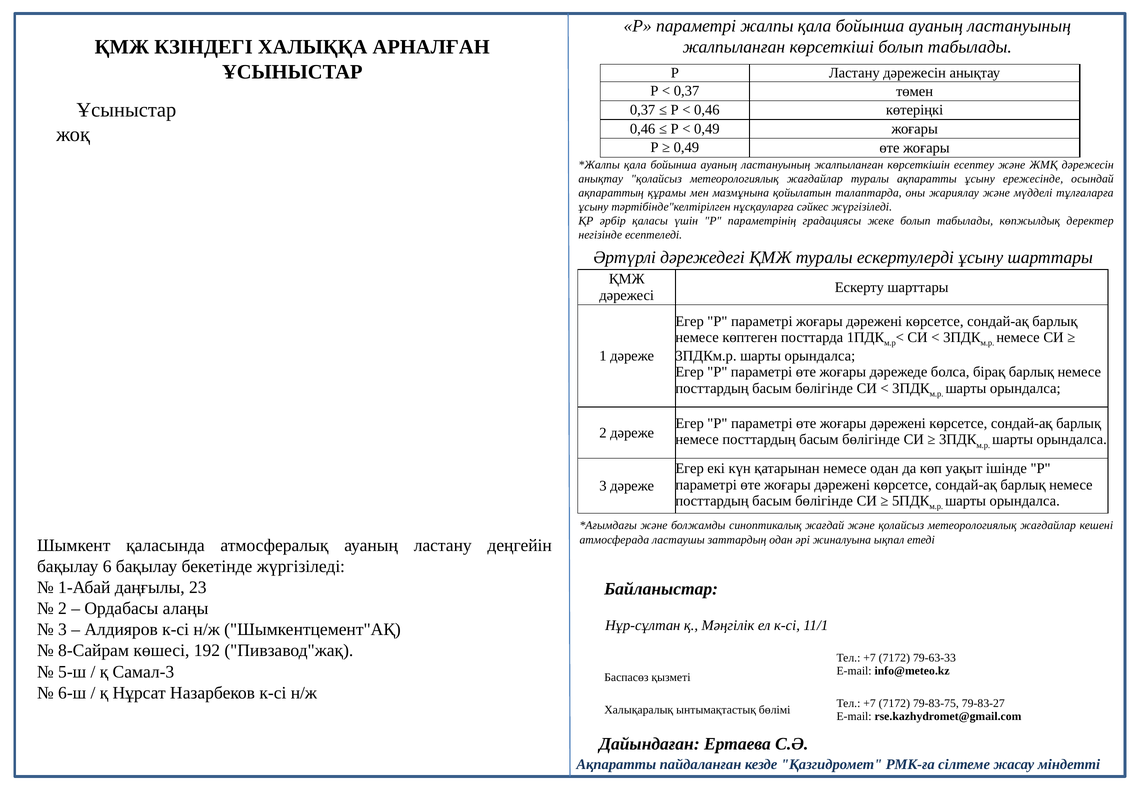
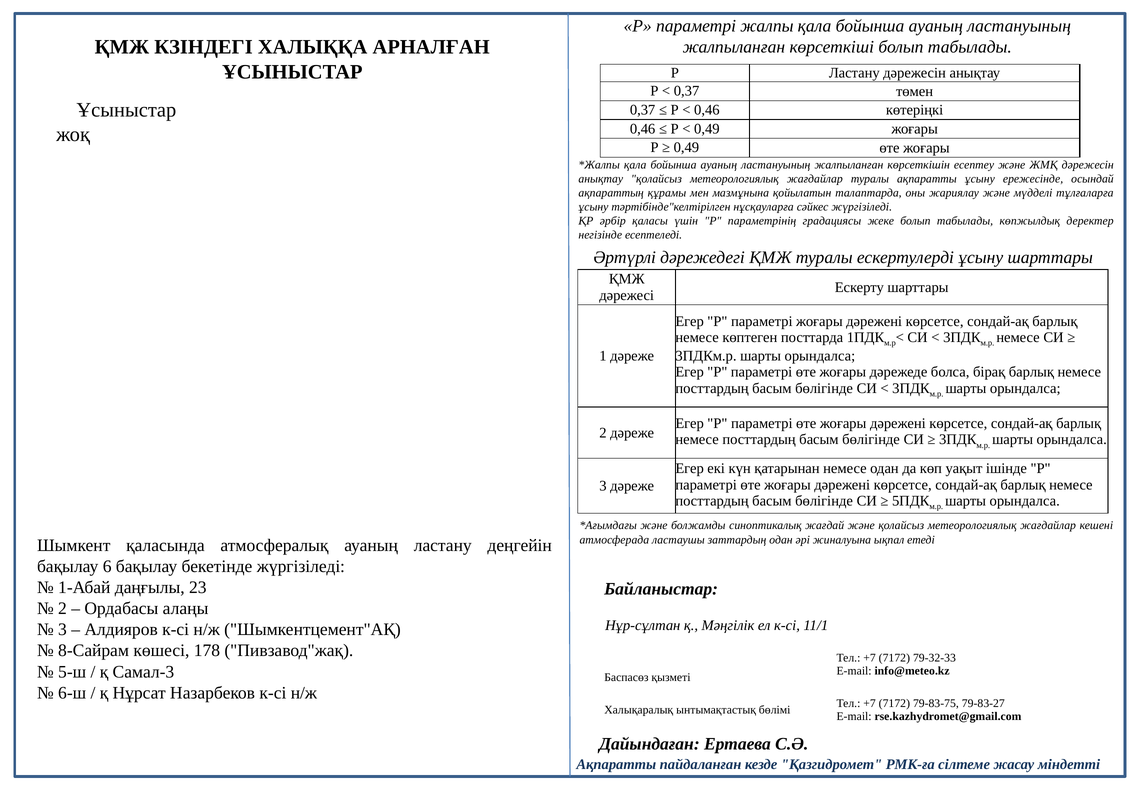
192: 192 -> 178 (207, 650)
79-63-33: 79-63-33 -> 79-32-33 (934, 657)
